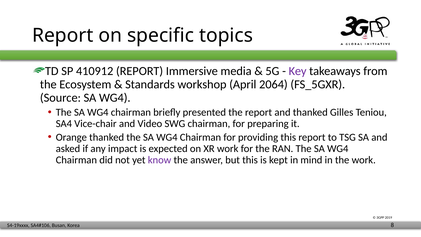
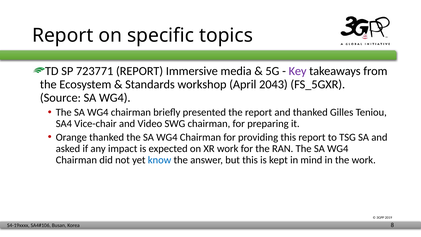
410912: 410912 -> 723771 (95, 71)
2064: 2064 -> 2043 (273, 84)
know colour: purple -> blue (160, 160)
